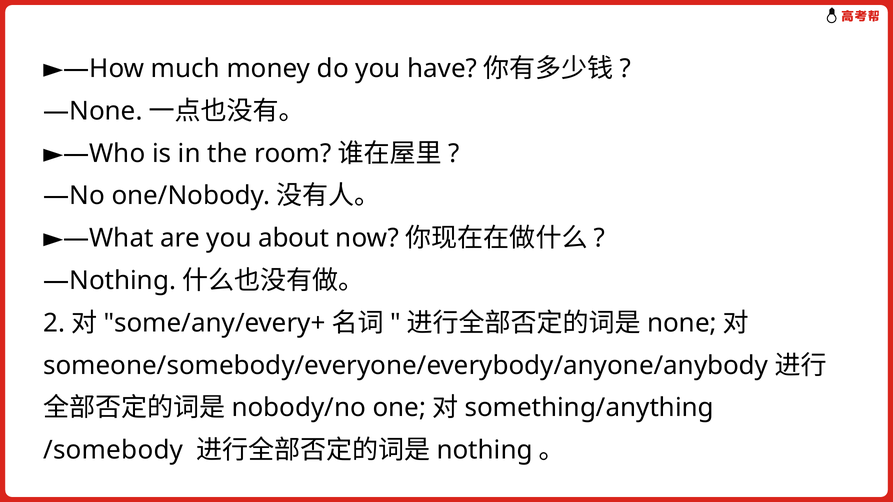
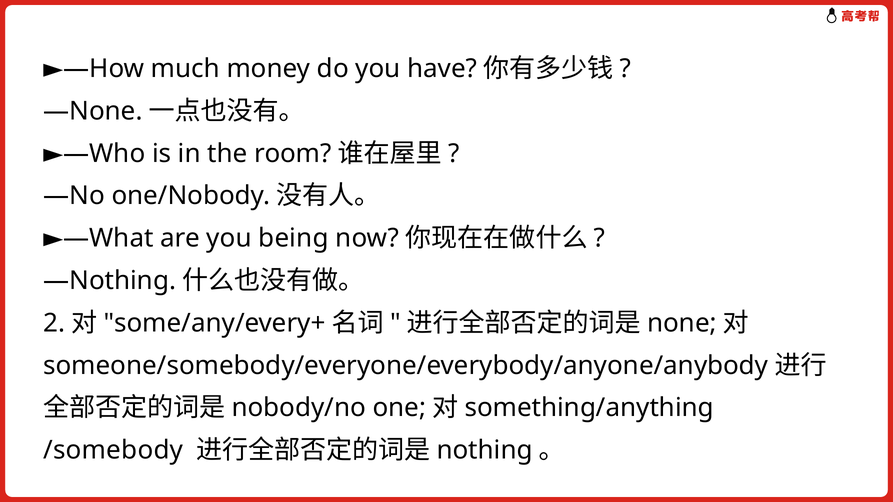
about: about -> being (293, 238)
